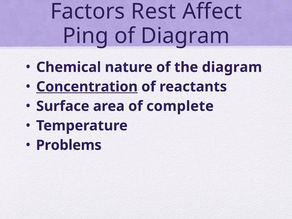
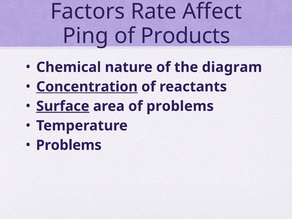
Rest: Rest -> Rate (154, 12)
of Diagram: Diagram -> Products (185, 36)
Surface underline: none -> present (63, 106)
of complete: complete -> problems (180, 106)
